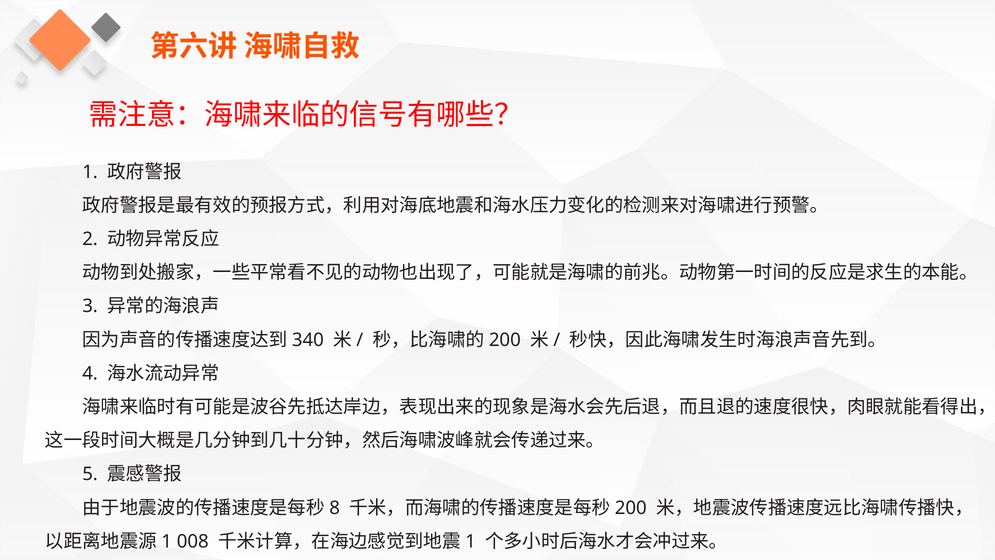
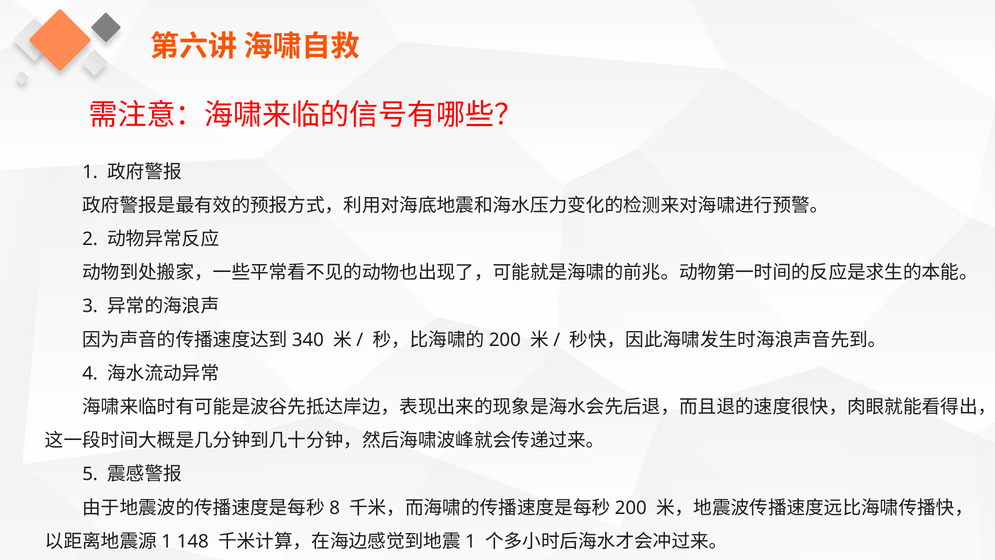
008: 008 -> 148 (193, 541)
